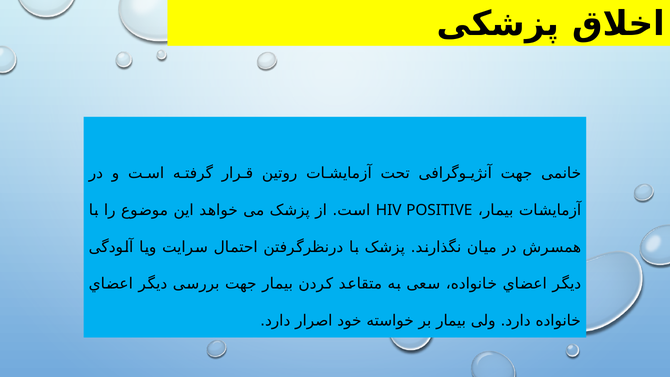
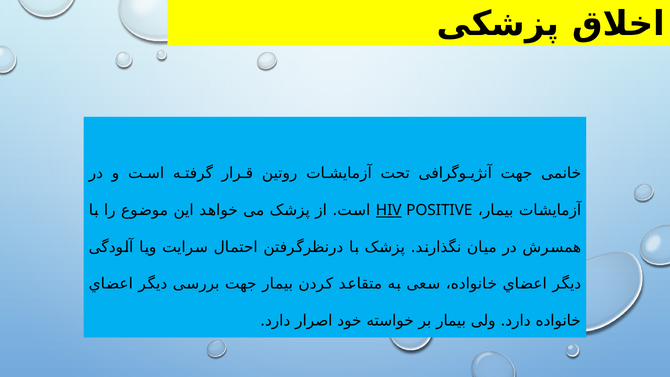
HIV underline: none -> present (389, 210)
